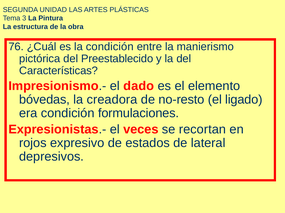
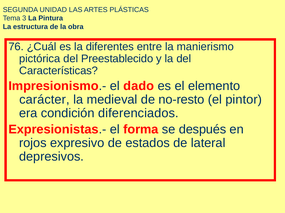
la condición: condición -> diferentes (110, 47)
bóvedas: bóvedas -> carácter (44, 100)
creadora: creadora -> medieval (112, 100)
ligado: ligado -> pintor (244, 100)
formulaciones: formulaciones -> diferenciados (138, 114)
veces: veces -> forma (141, 130)
recortan: recortan -> después (203, 130)
